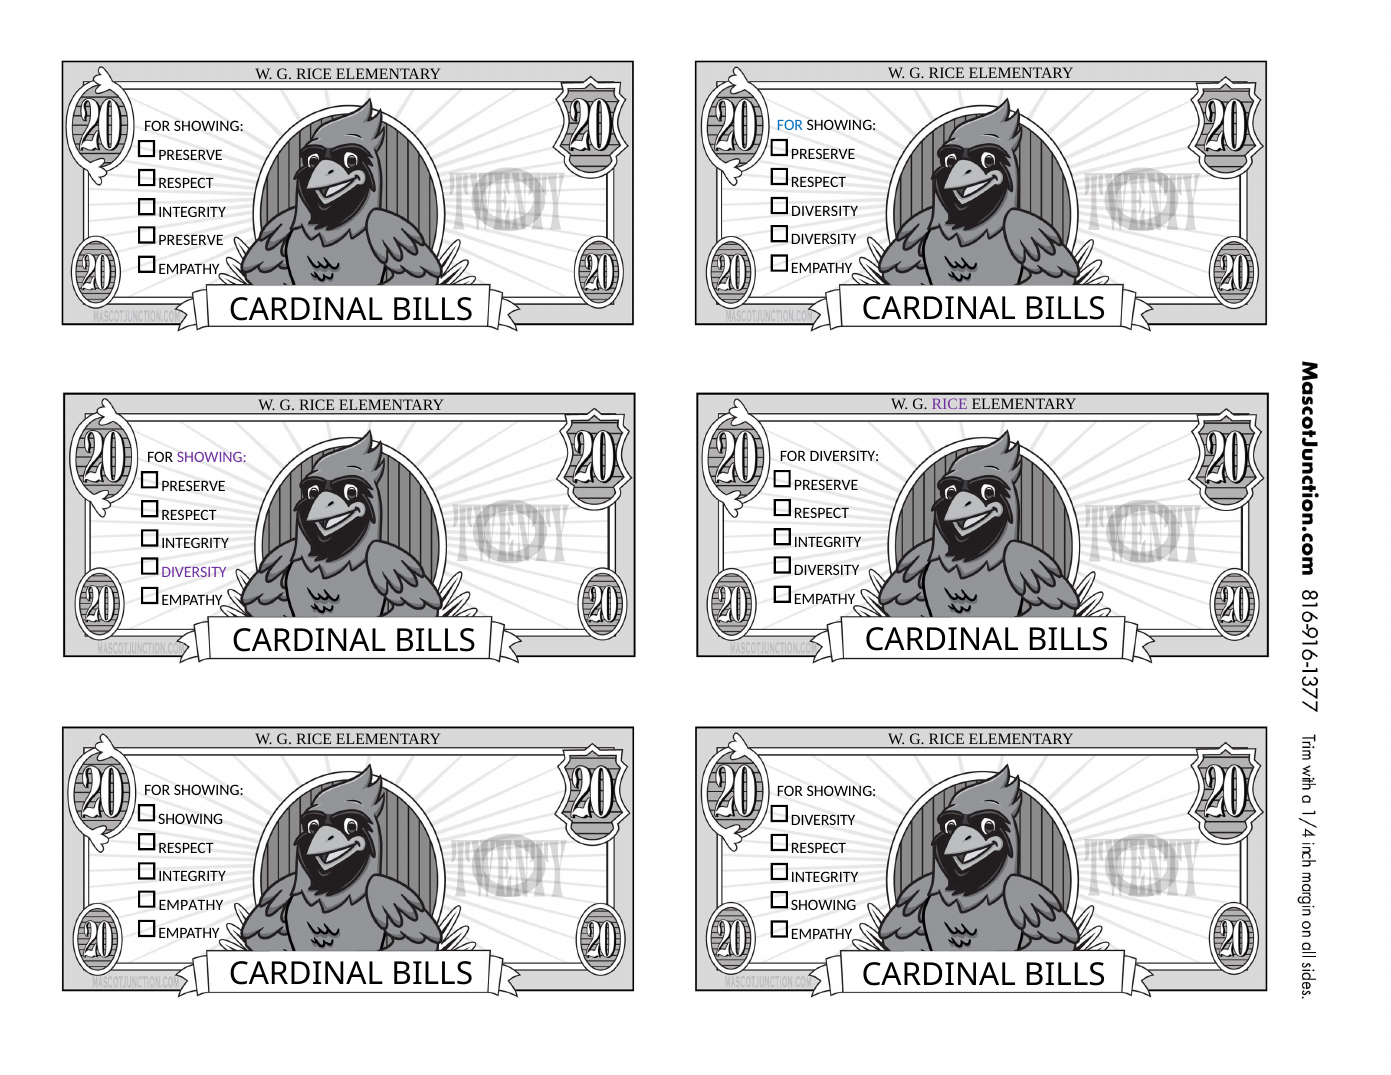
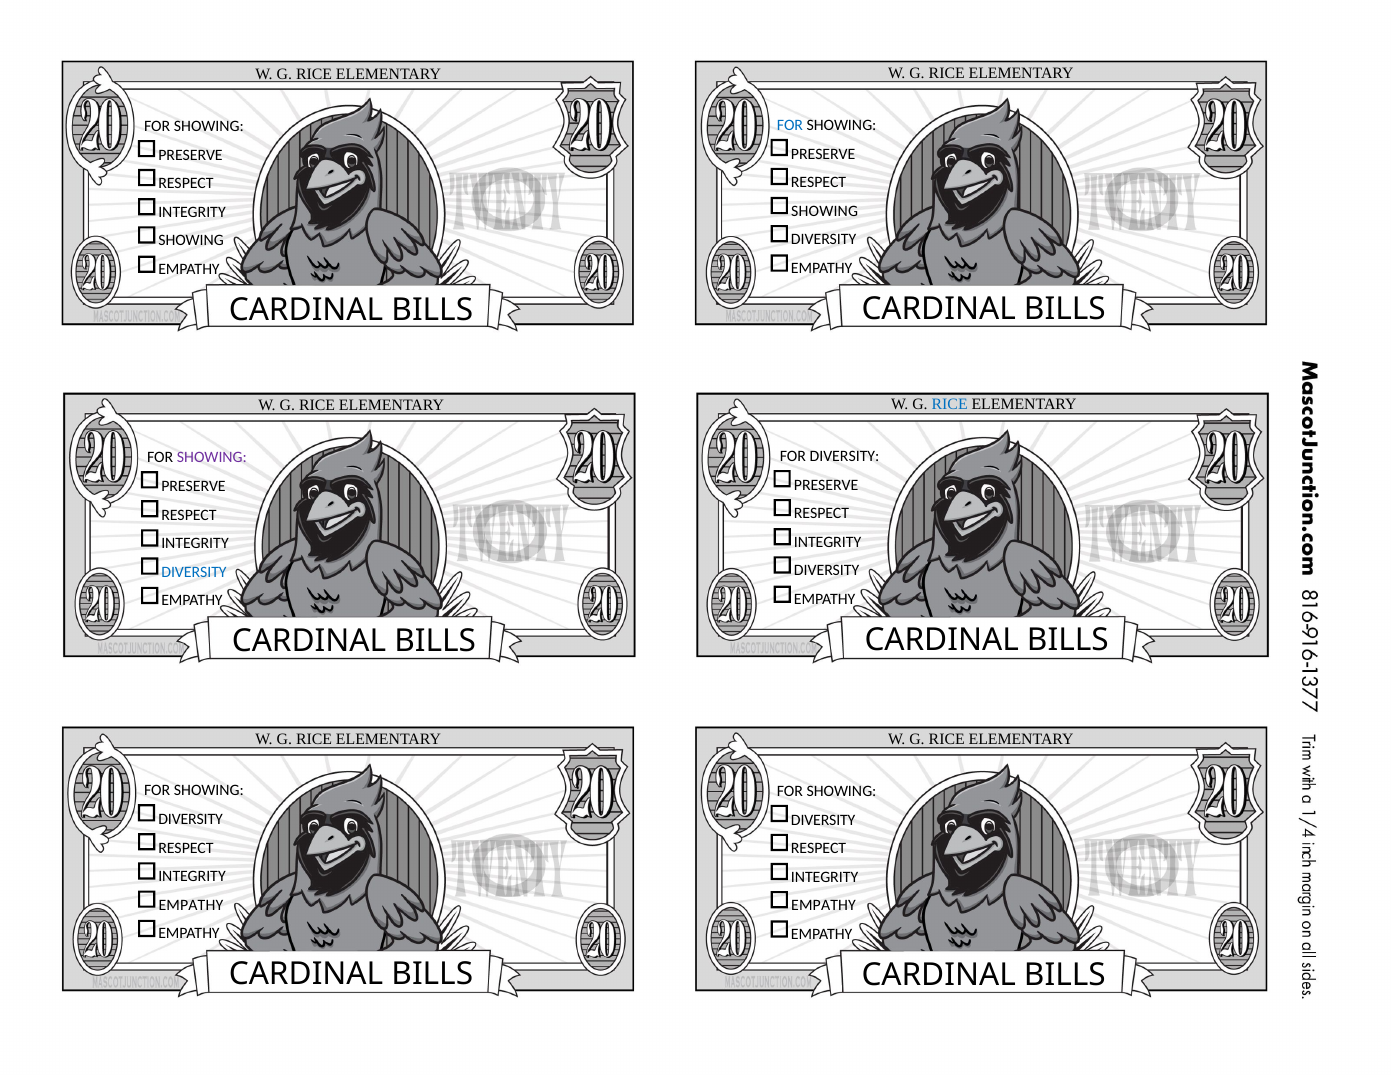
DIVERSITY: DIVERSITY -> SHOWING (825, 211)
PRESERVE: PRESERVE -> SHOWING (191, 241)
RICE colour: purple -> blue (950, 405)
DIVERSITY colour: purple -> blue (194, 572)
SHOWING: SHOWING -> DIVERSITY (191, 819)
SHOWING: SHOWING -> EMPATHY (824, 905)
